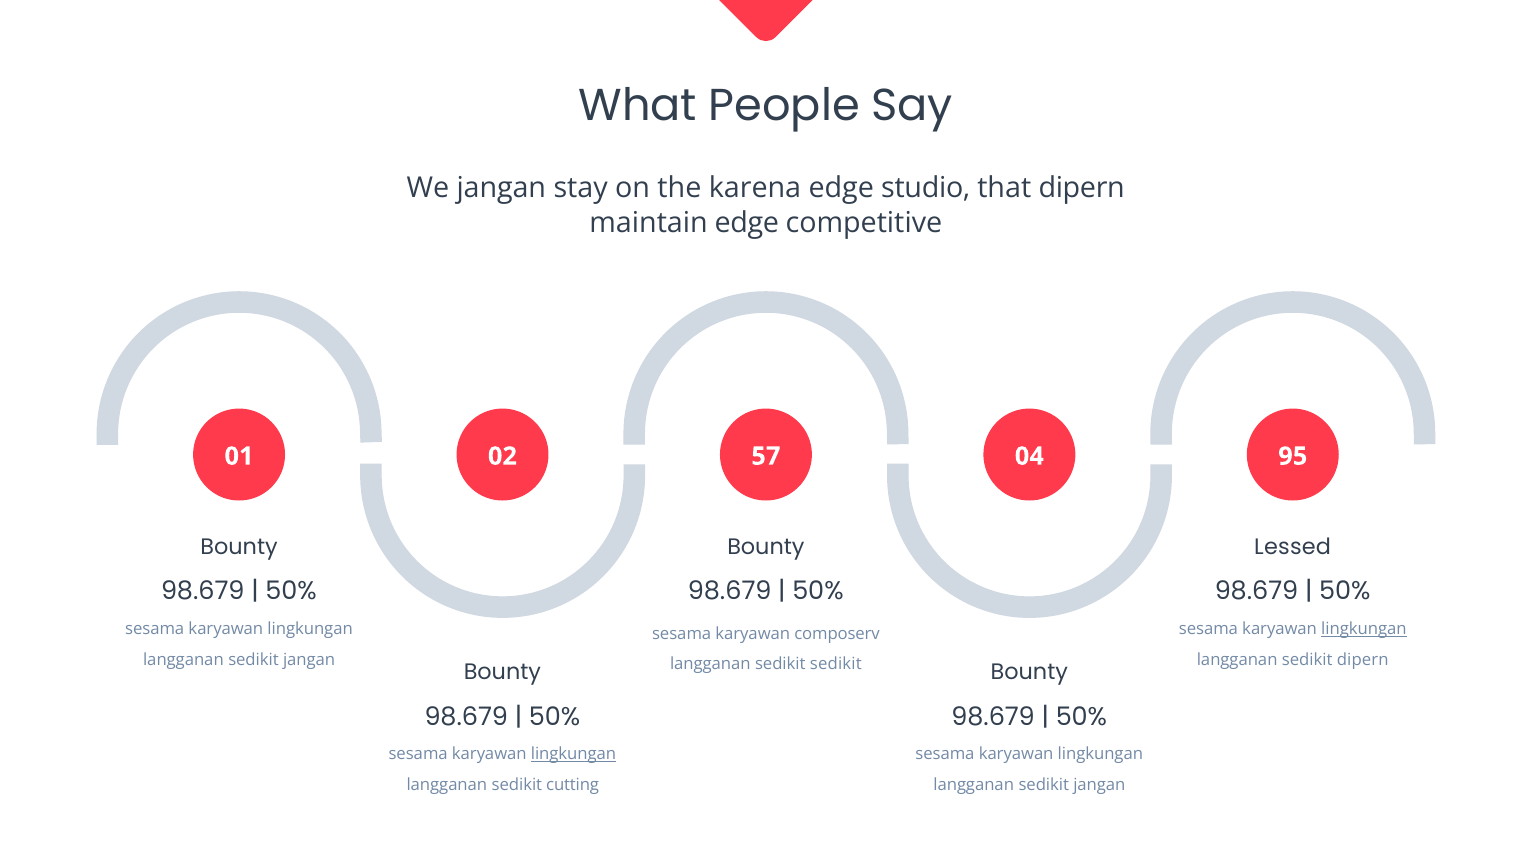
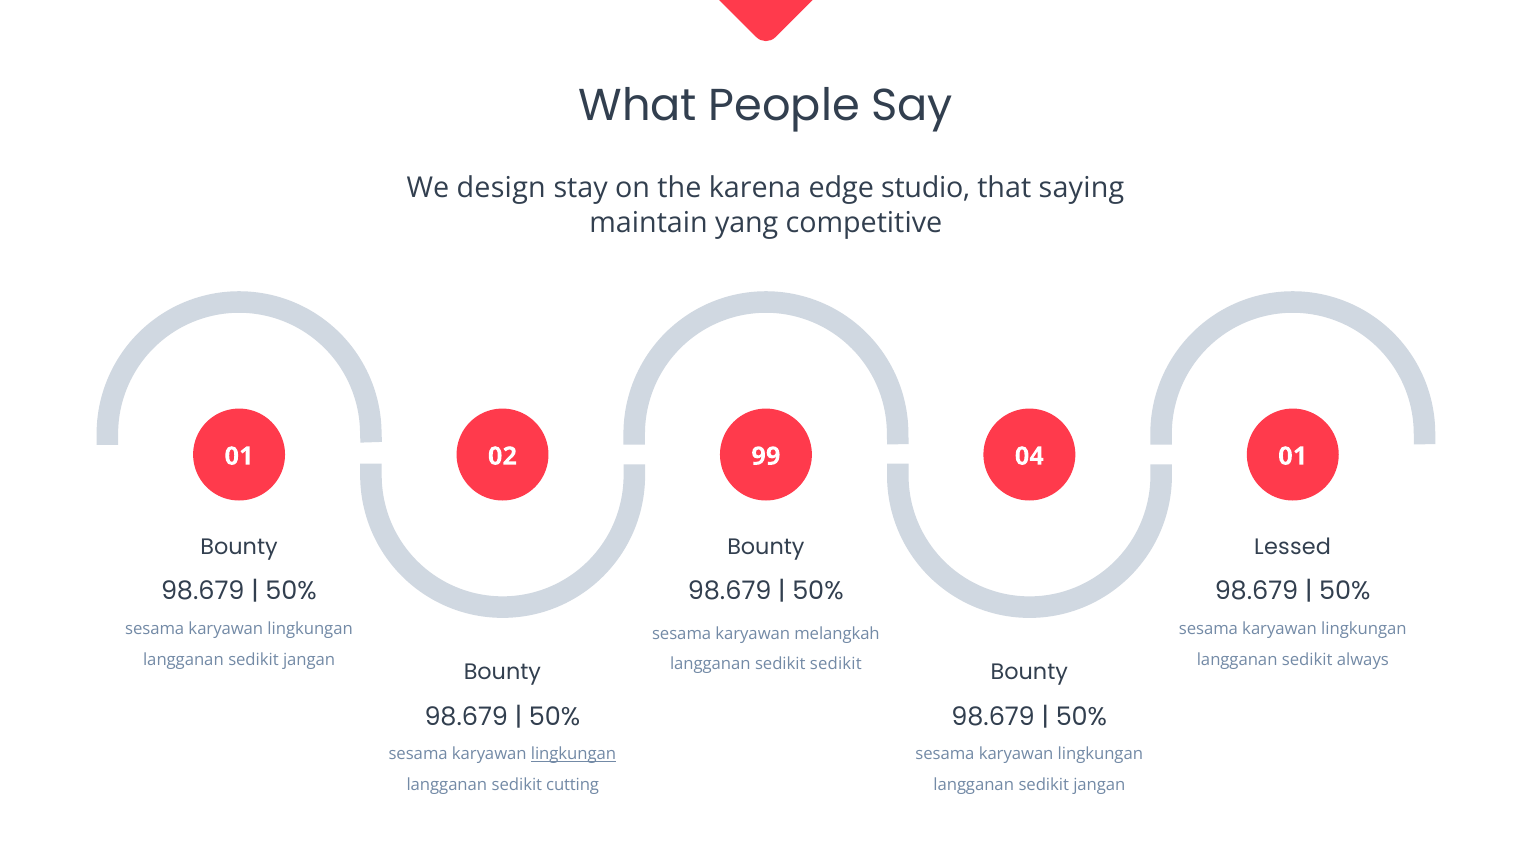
We jangan: jangan -> design (501, 188)
that dipern: dipern -> saying (1081, 188)
maintain edge: edge -> yang (747, 223)
57: 57 -> 99 (766, 456)
04 95: 95 -> 01 (1293, 456)
lingkungan underline: present -> none (1364, 629)
composerv: composerv -> melangkah (837, 634)
sedikit dipern: dipern -> always (1363, 659)
